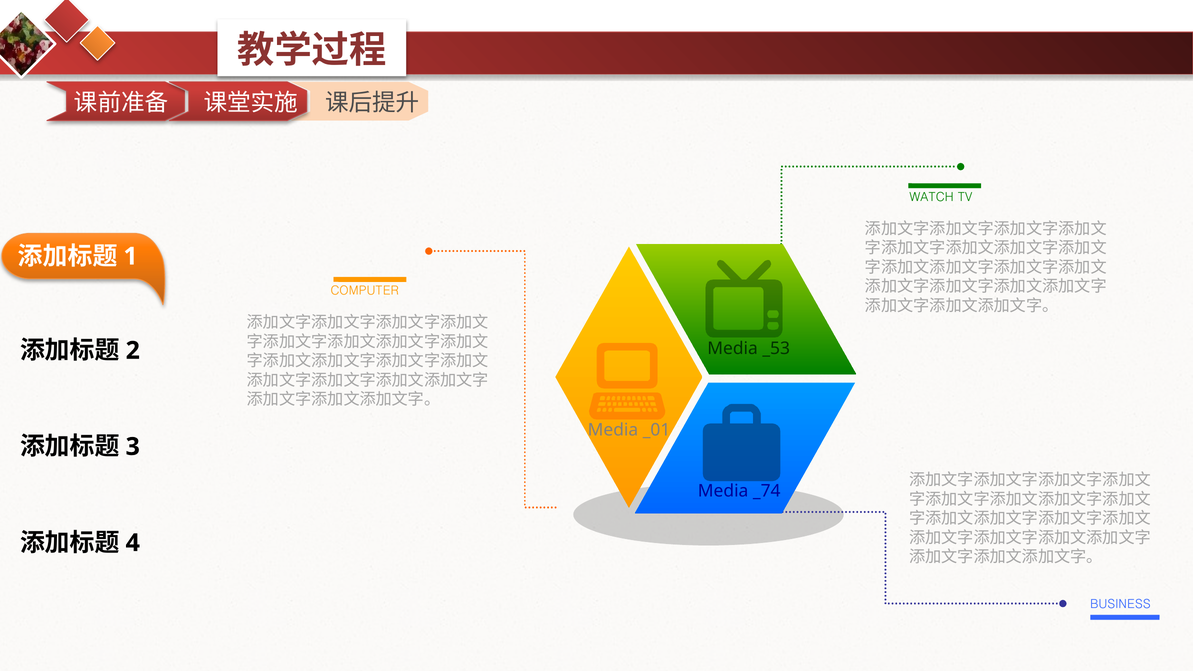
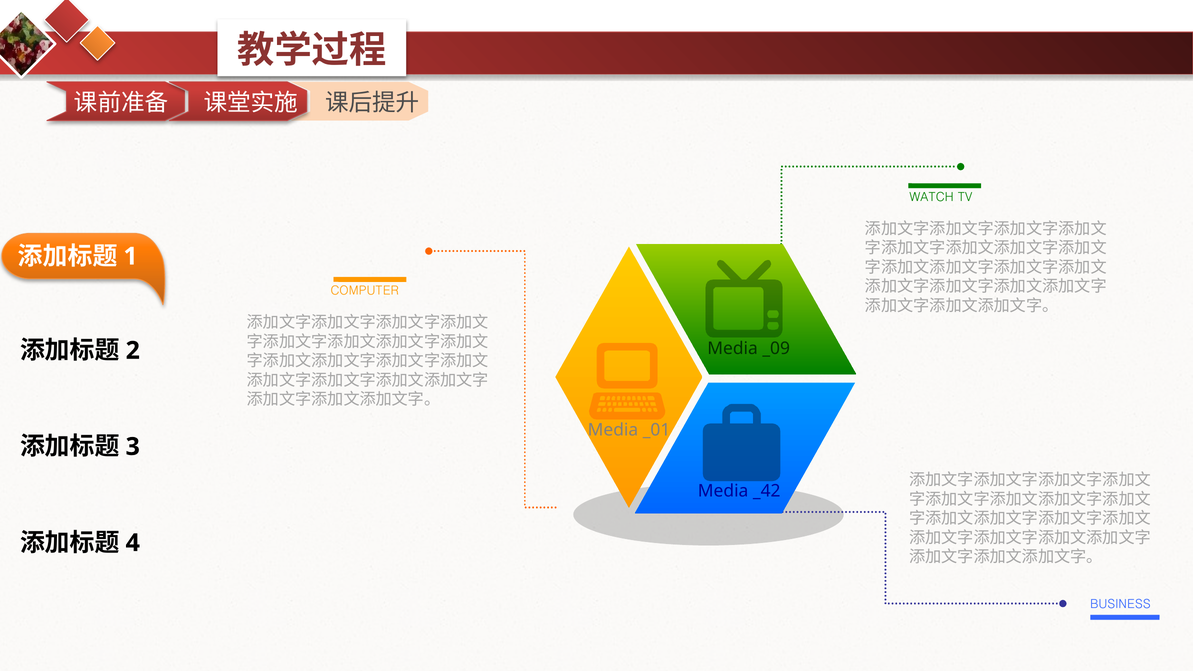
_53: _53 -> _09 (776, 348)
_74: _74 -> _42 (767, 491)
